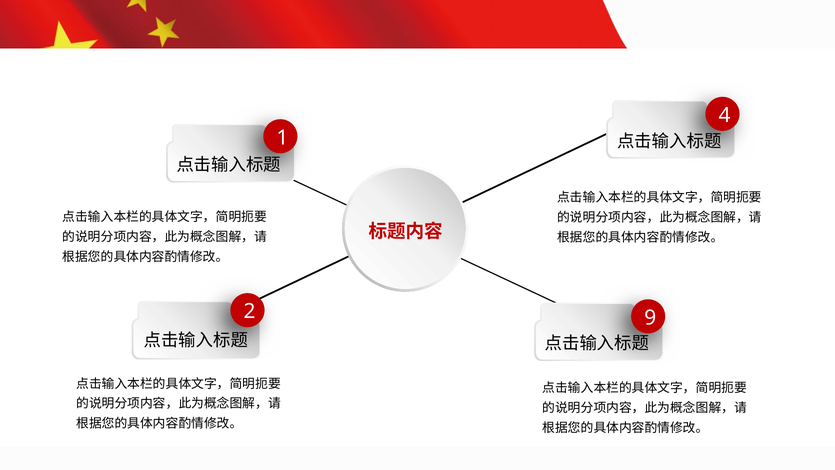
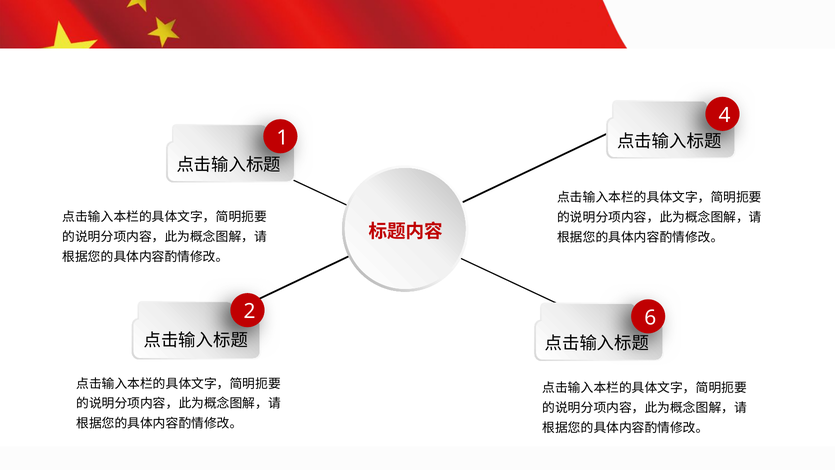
9: 9 -> 6 (650, 318)
